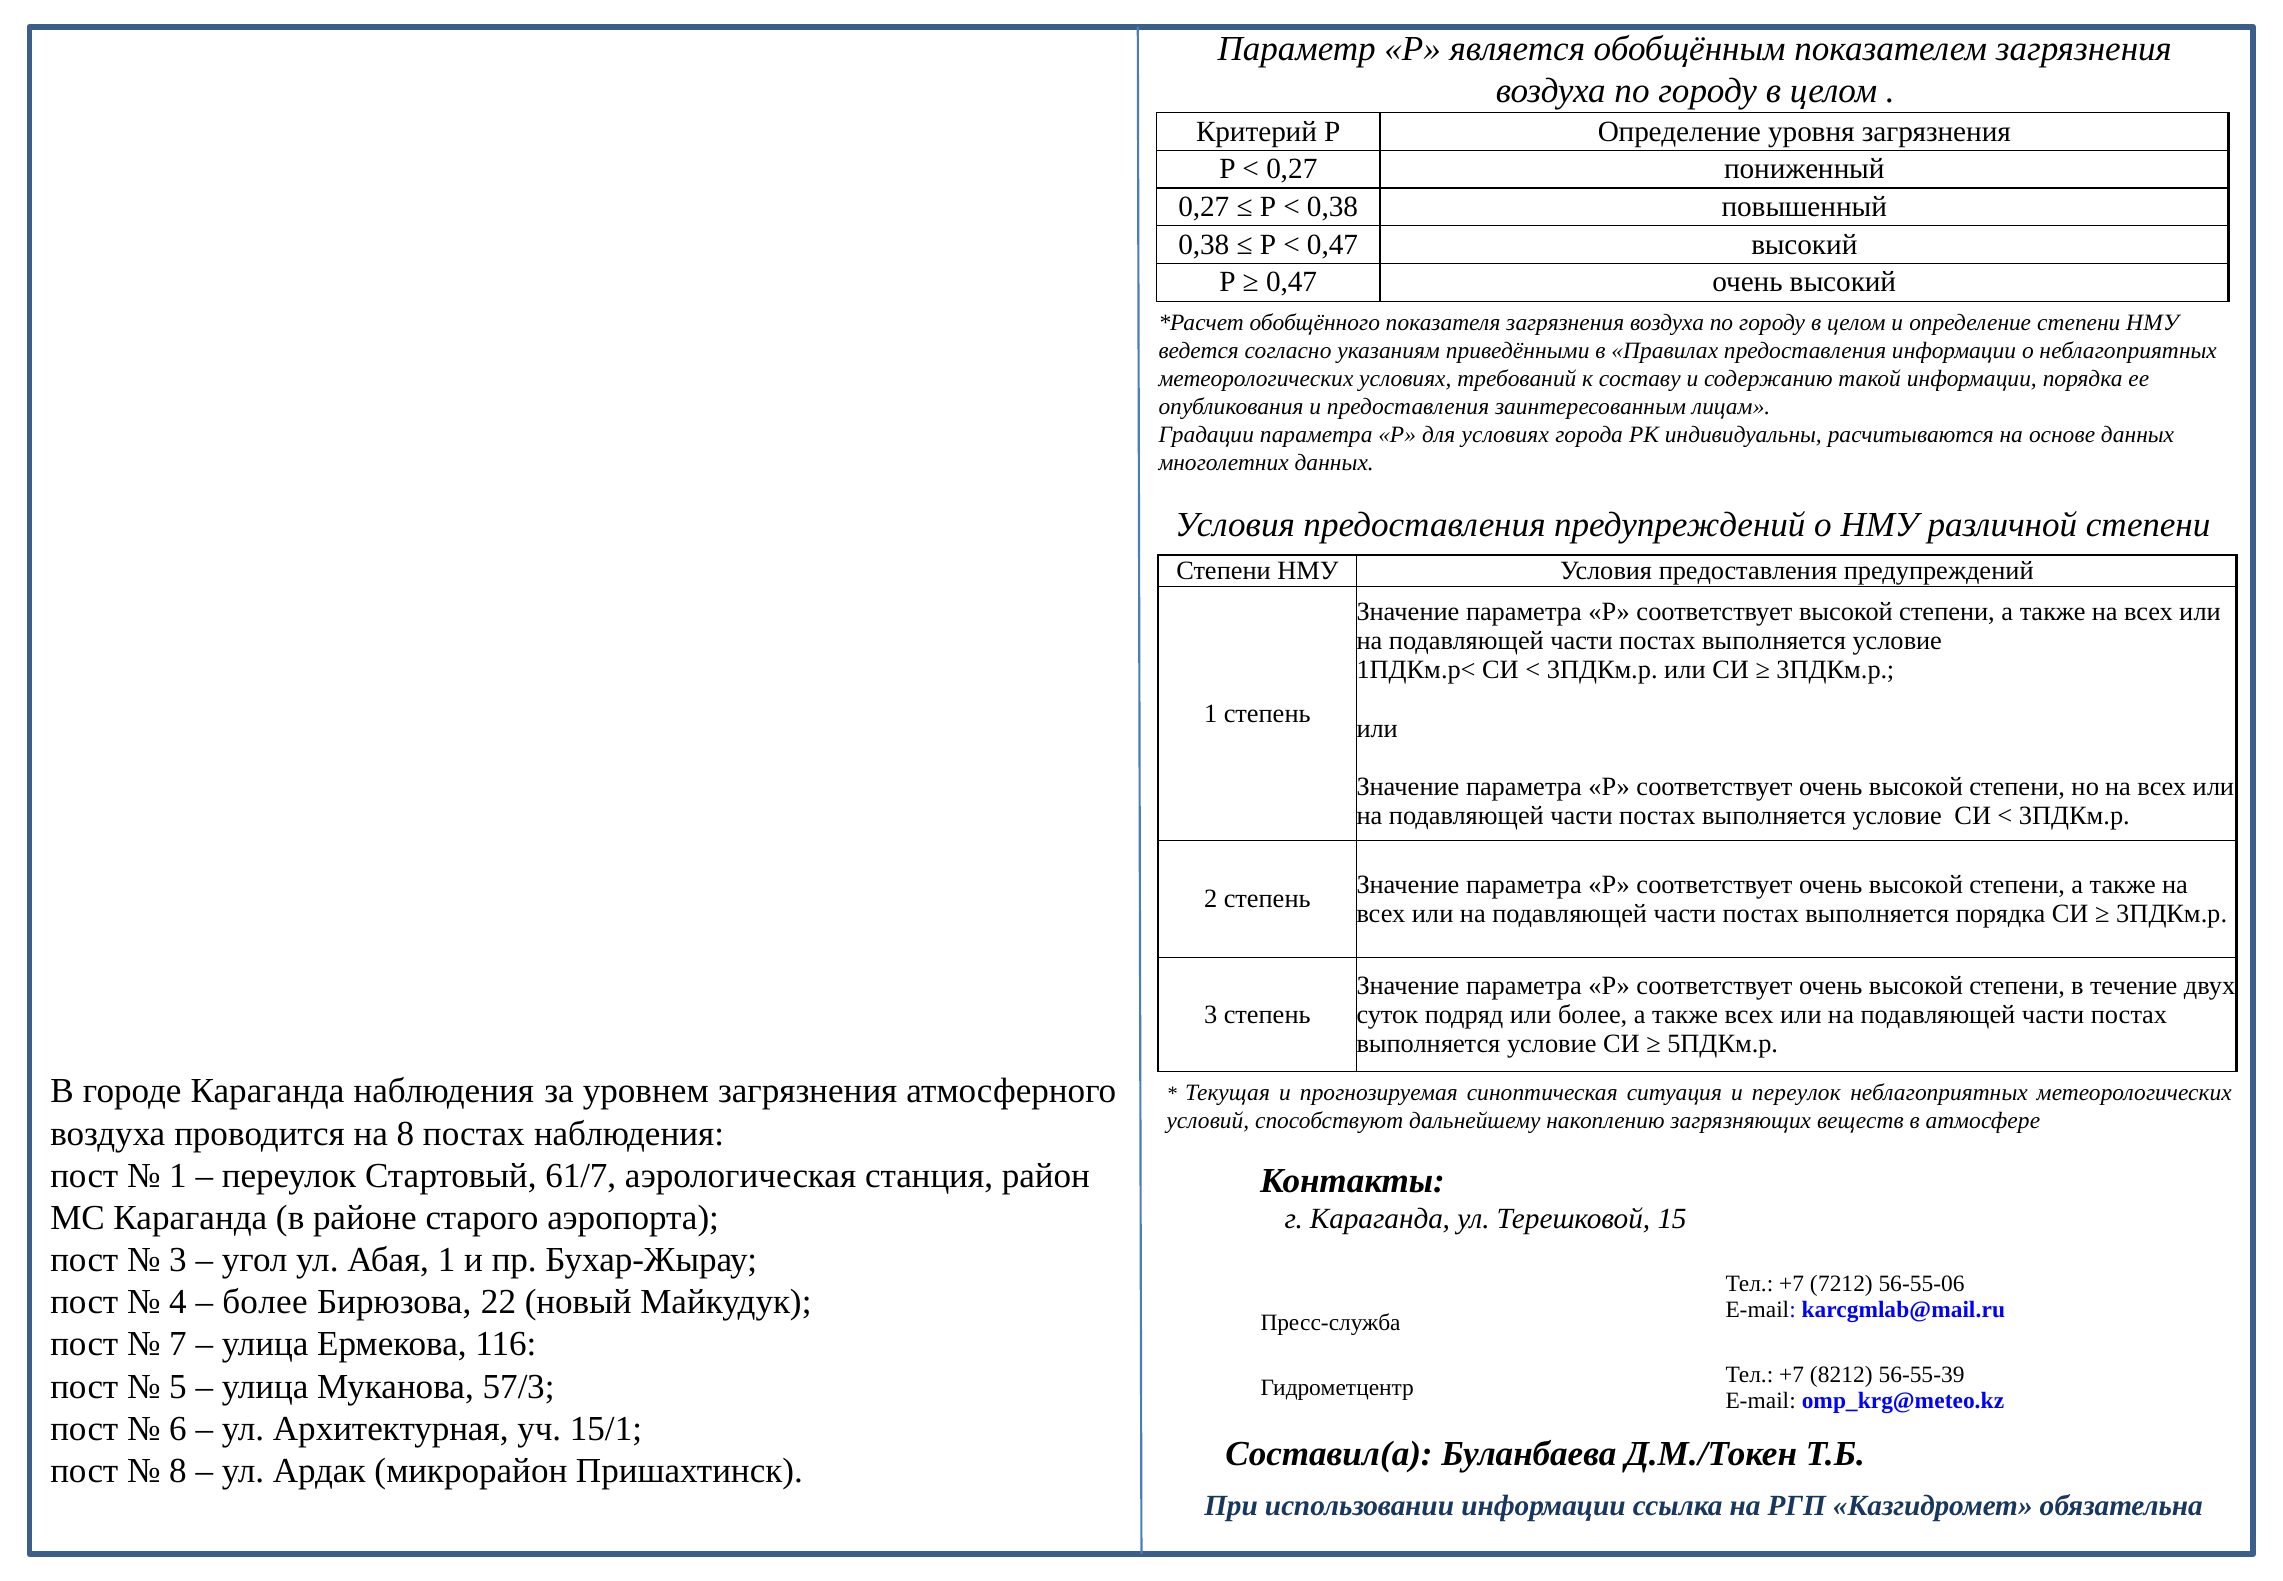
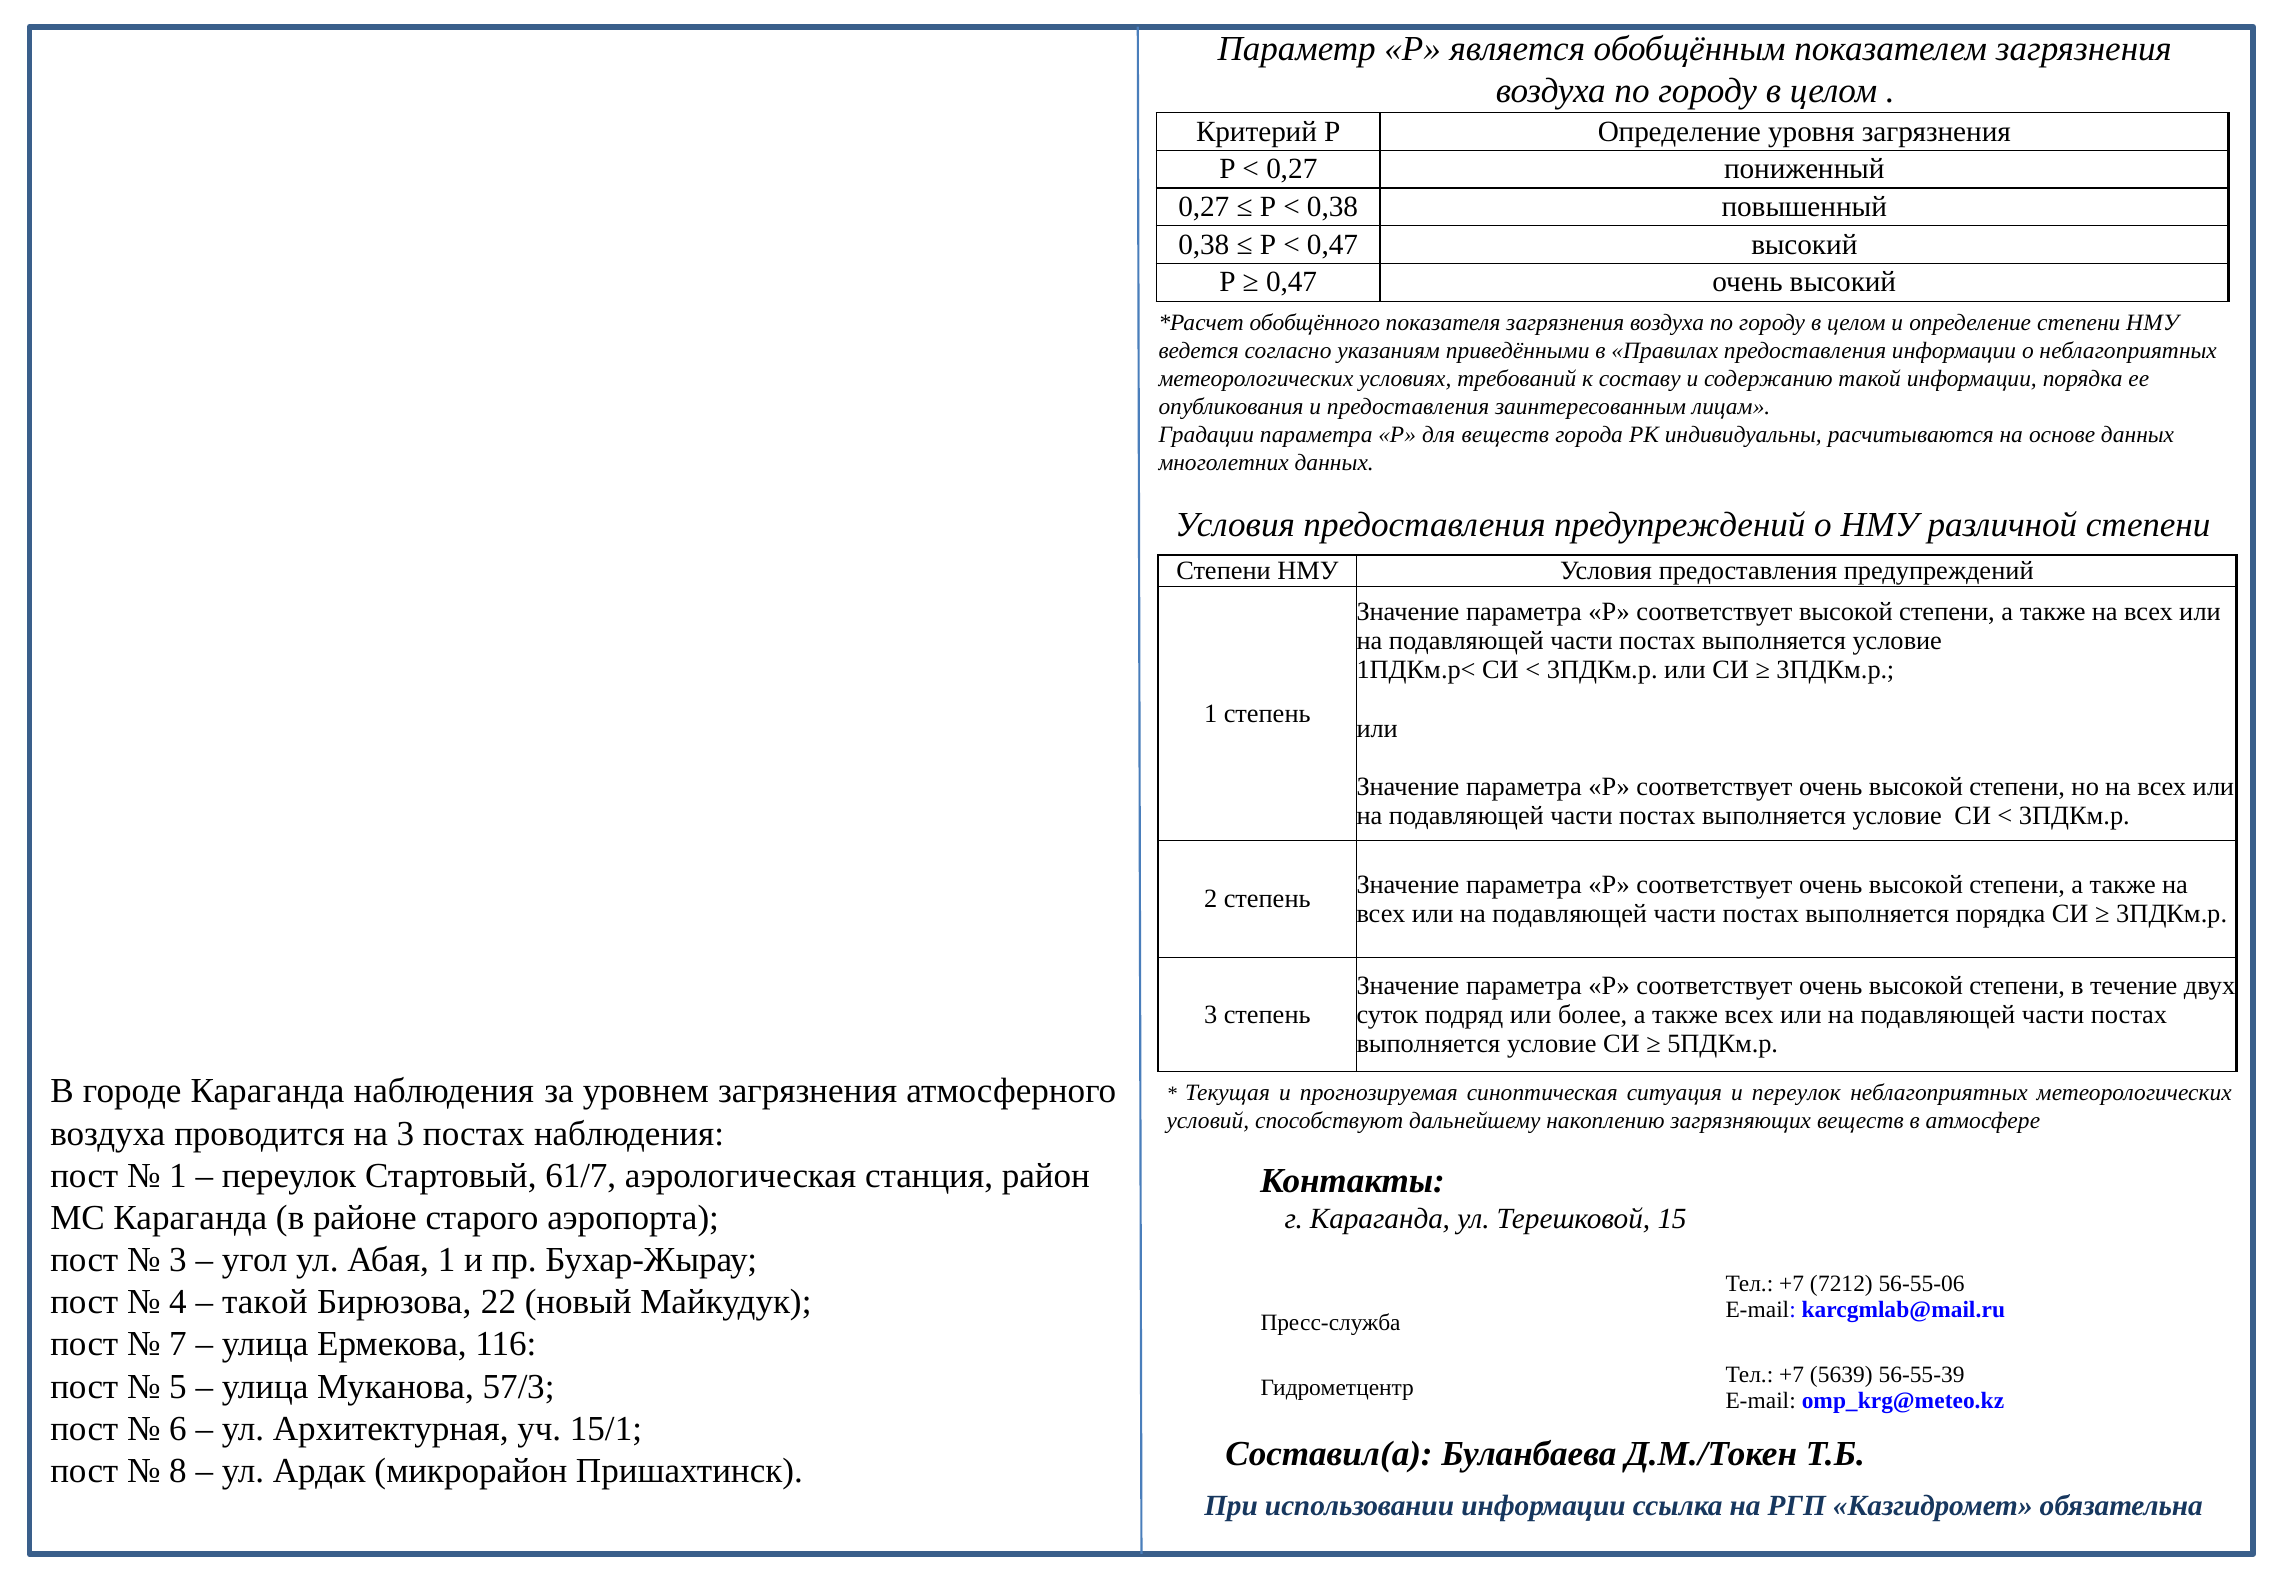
для условиях: условиях -> веществ (1505, 435)
на 8: 8 -> 3 (405, 1133)
более: более -> такой (265, 1302)
8212: 8212 -> 5639 (1841, 1375)
